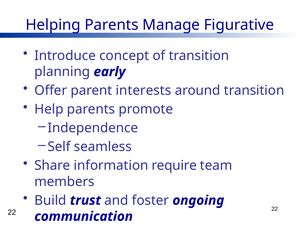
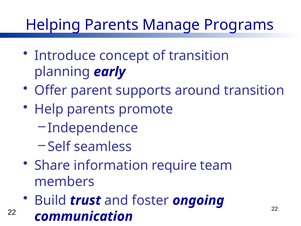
Figurative: Figurative -> Programs (239, 25)
interests: interests -> supports (144, 90)
